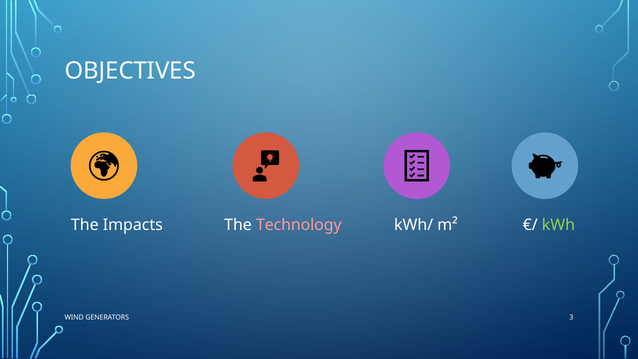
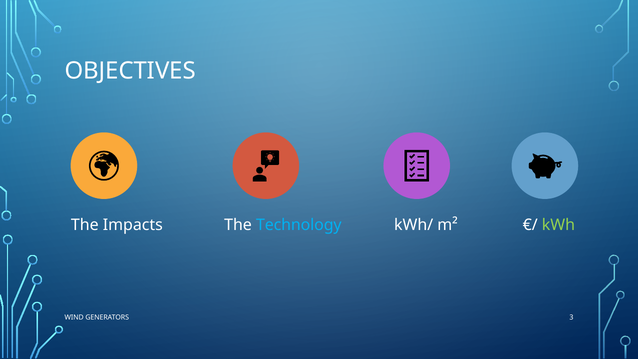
Technology colour: pink -> light blue (299, 225)
